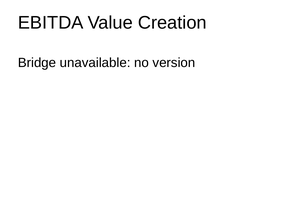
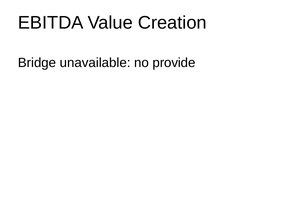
version: version -> provide (174, 62)
